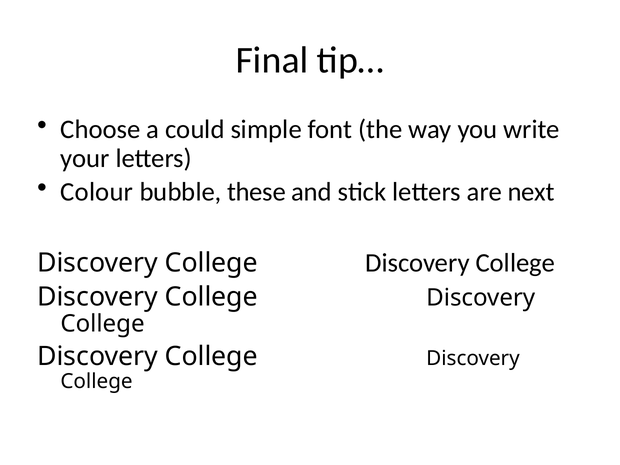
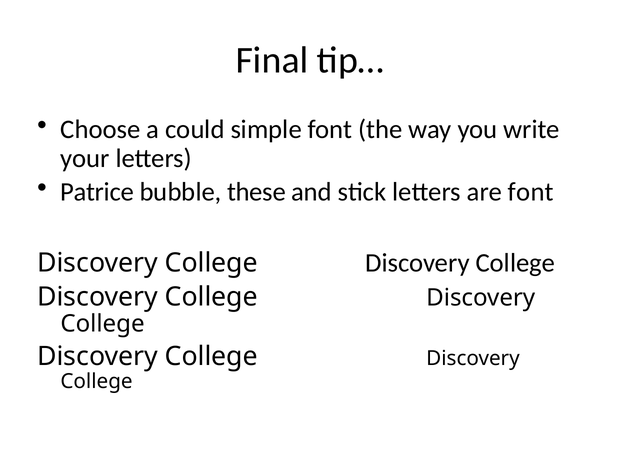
Colour: Colour -> Patrice (97, 192)
are next: next -> font (531, 192)
